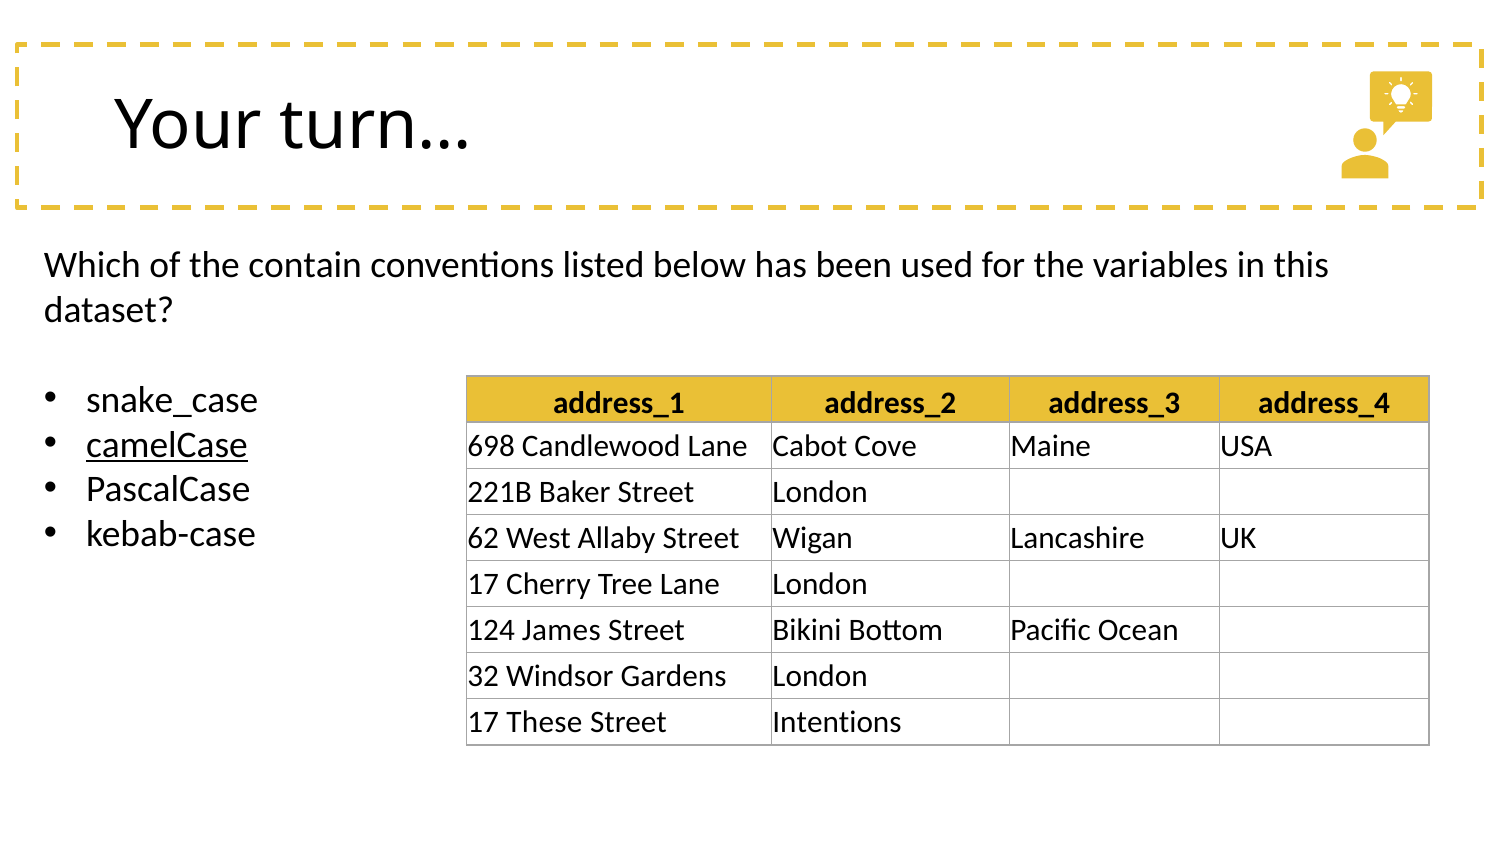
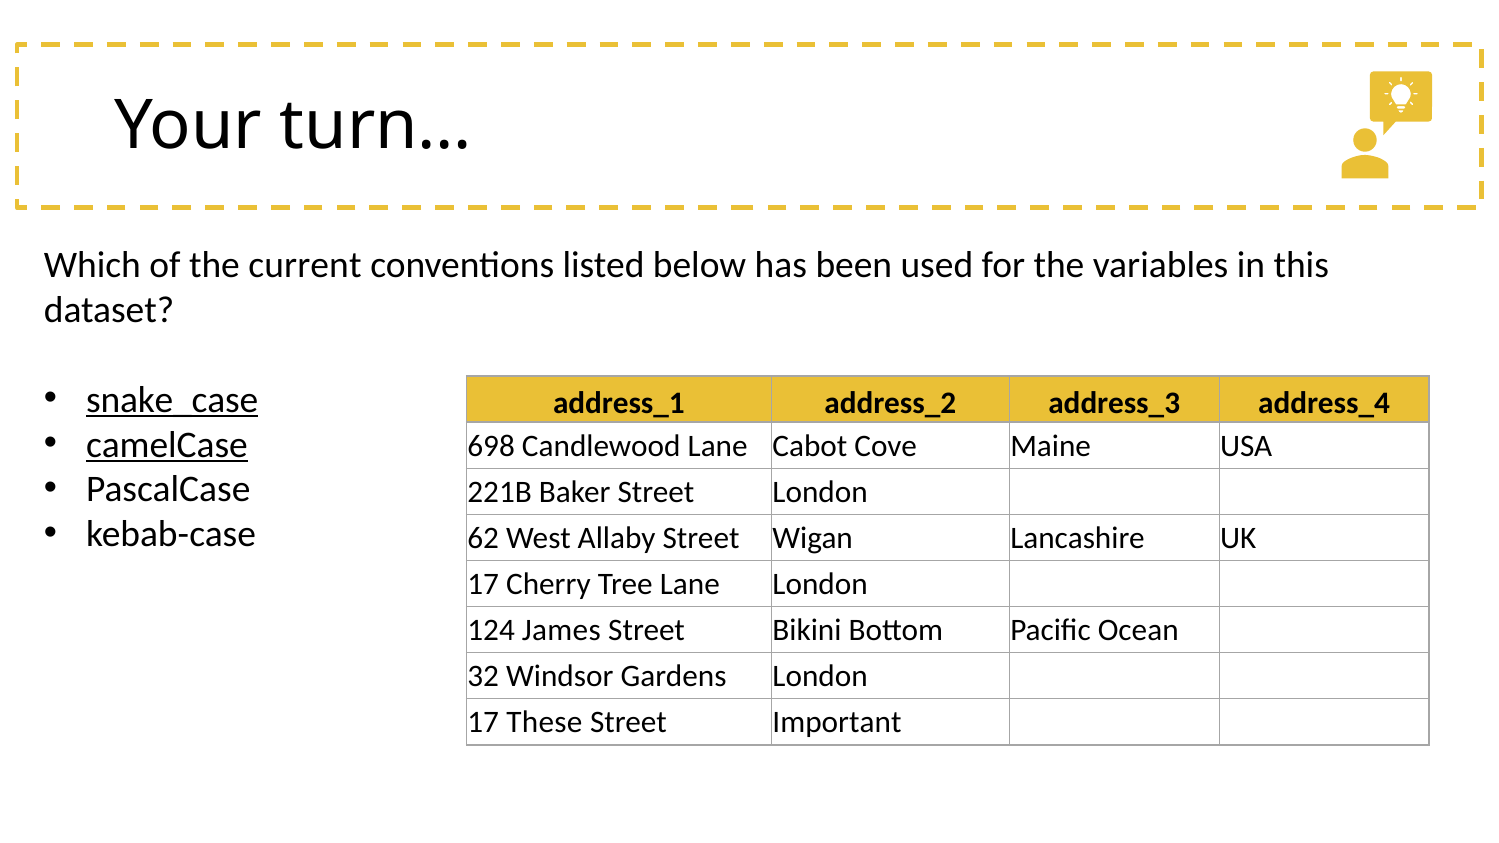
contain: contain -> current (305, 265)
snake_case underline: none -> present (172, 400)
Intentions: Intentions -> Important (837, 723)
